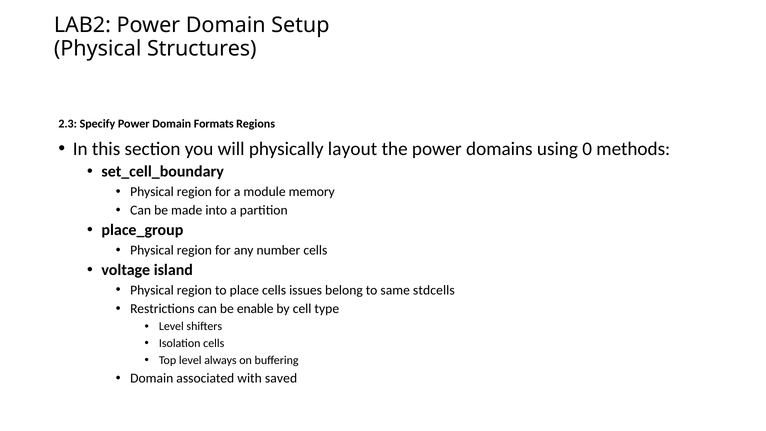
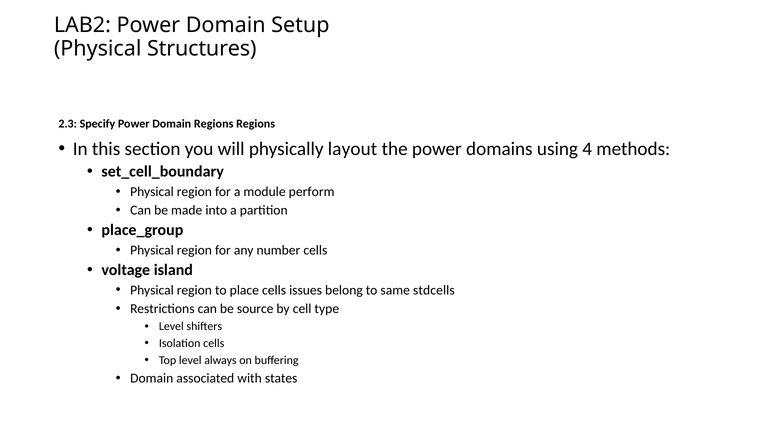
Domain Formats: Formats -> Regions (214, 124)
0: 0 -> 4 (587, 149)
memory: memory -> perform (312, 192)
enable: enable -> source (255, 309)
saved: saved -> states (281, 378)
